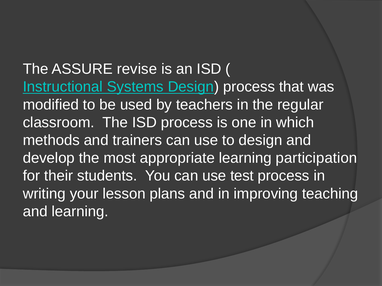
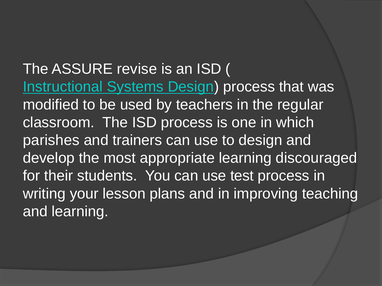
methods: methods -> parishes (51, 140)
participation: participation -> discouraged (316, 158)
